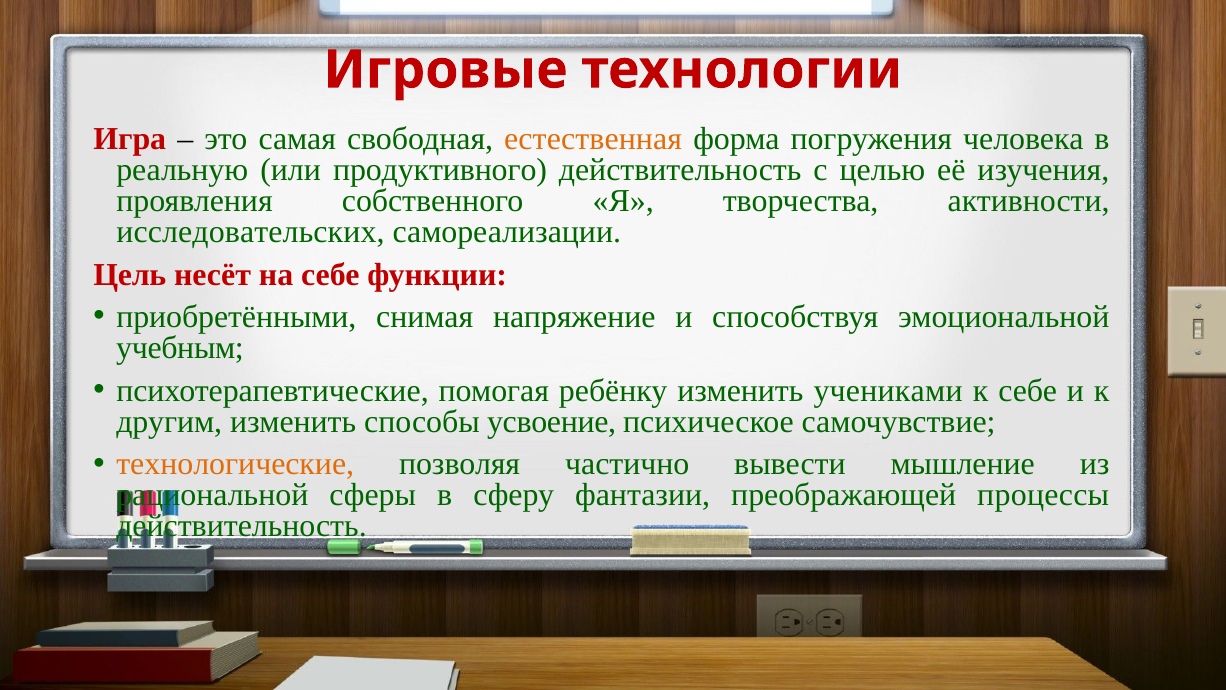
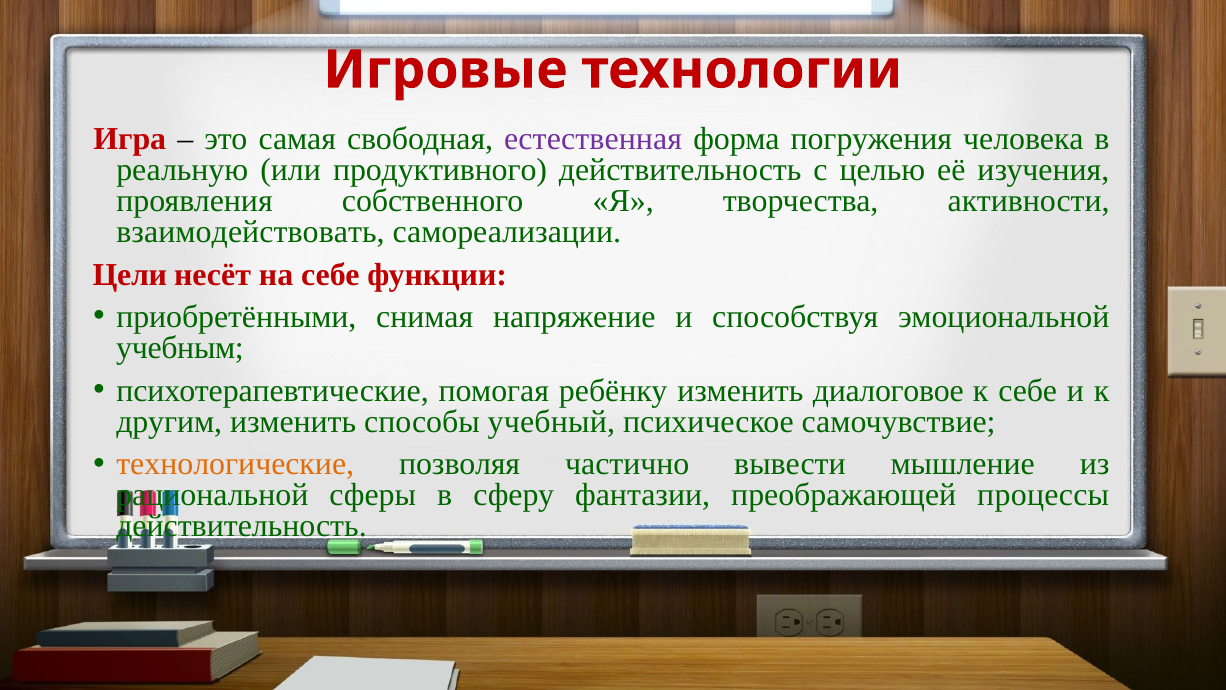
естественная colour: orange -> purple (593, 139)
исследовательских: исследовательских -> взаимодействовать (251, 232)
Цель: Цель -> Цели (130, 275)
учениками: учениками -> диалоговое (888, 391)
усвоение: усвоение -> учебный (551, 422)
